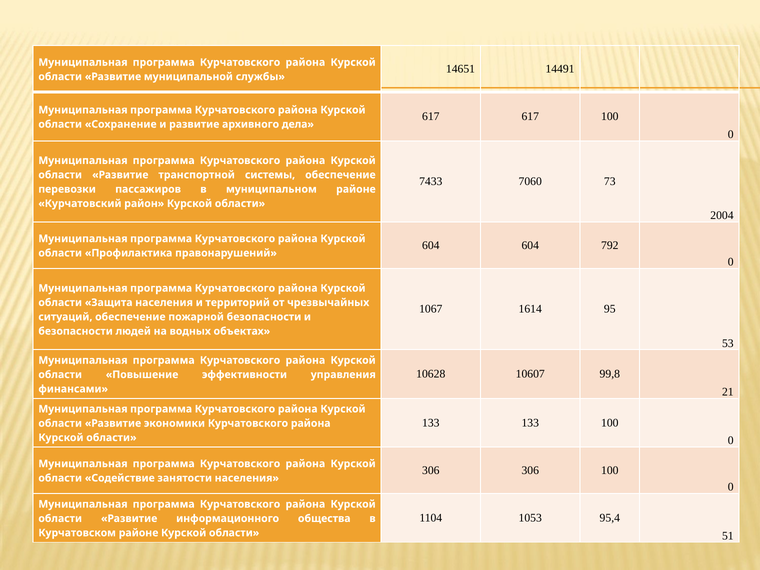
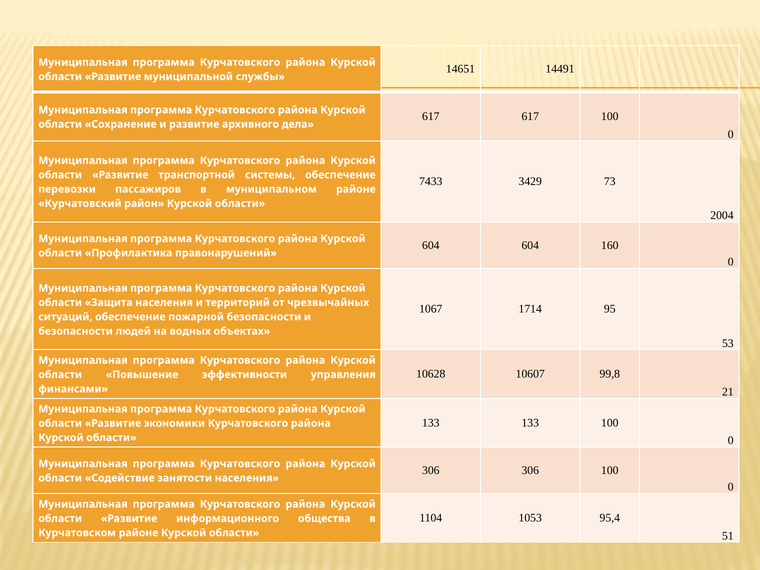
7060: 7060 -> 3429 (530, 181)
792: 792 -> 160 (610, 245)
1614: 1614 -> 1714 (530, 309)
